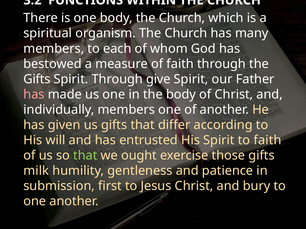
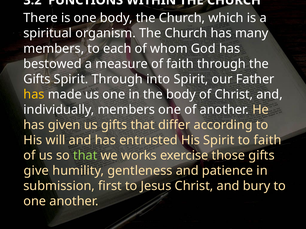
give: give -> into (158, 79)
has colour: pink -> yellow (34, 95)
ought: ought -> works (139, 156)
milk: milk -> give (36, 171)
